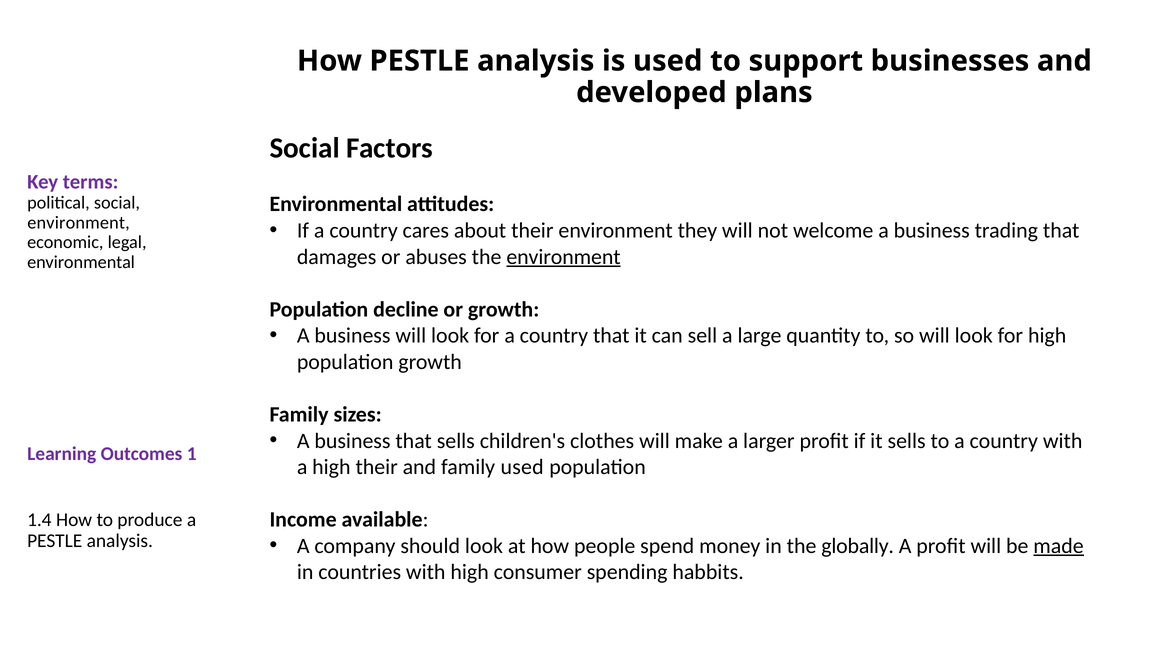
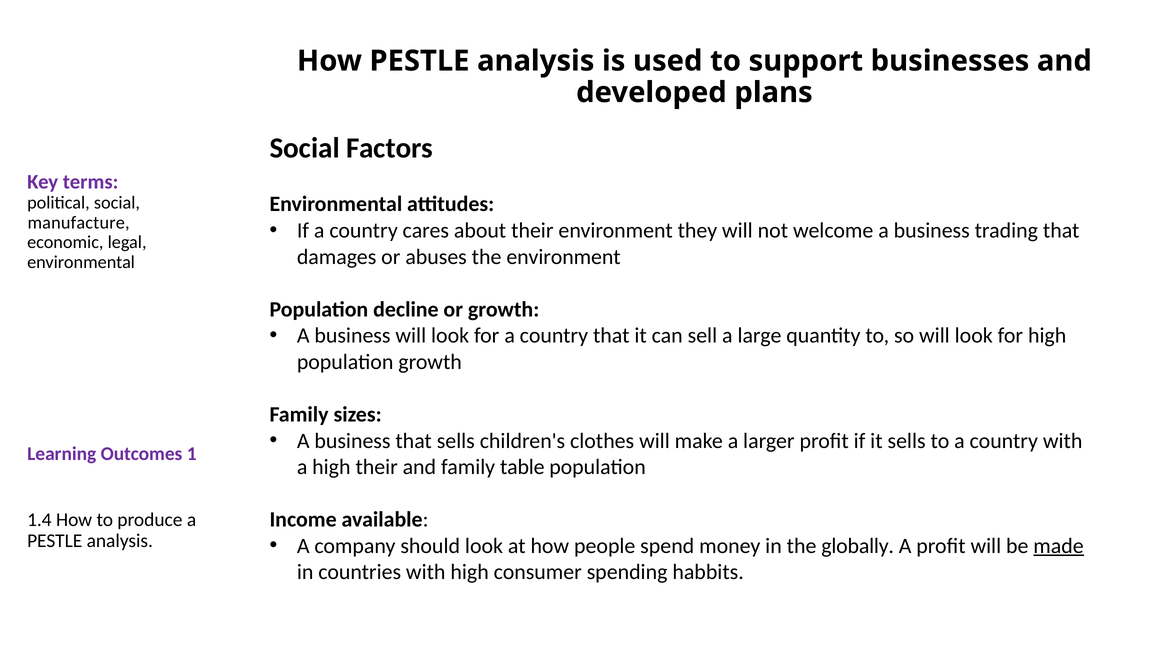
environment: environment -> manufacture (79, 223)
environment underline: present -> none (564, 257)
family used: used -> table (522, 467)
